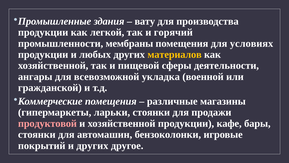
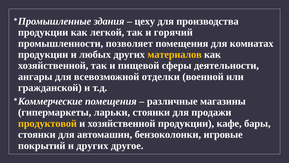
вату: вату -> цеху (145, 21)
мембраны: мембраны -> позволяет (129, 43)
условиях: условиях -> комнатах (252, 43)
укладка: укладка -> отделки (161, 76)
продуктовой colour: pink -> yellow (47, 123)
